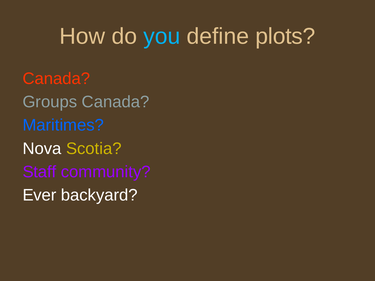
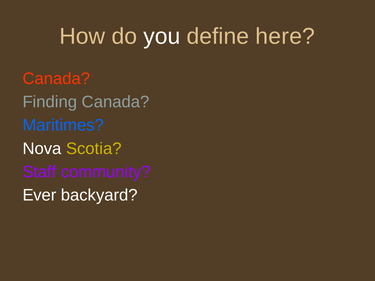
you colour: light blue -> white (162, 36)
plots: plots -> here (285, 36)
Groups: Groups -> Finding (50, 102)
